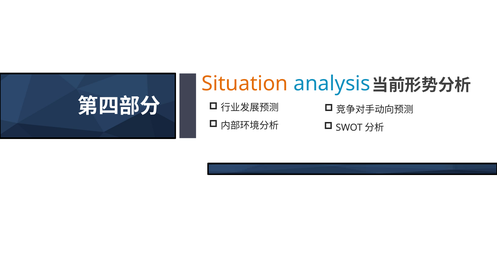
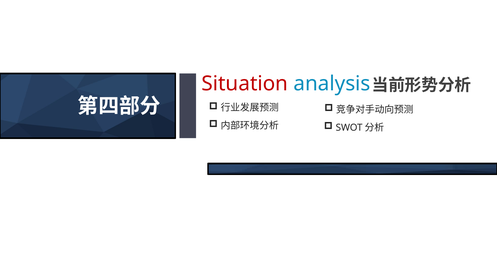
Situation colour: orange -> red (245, 83)
